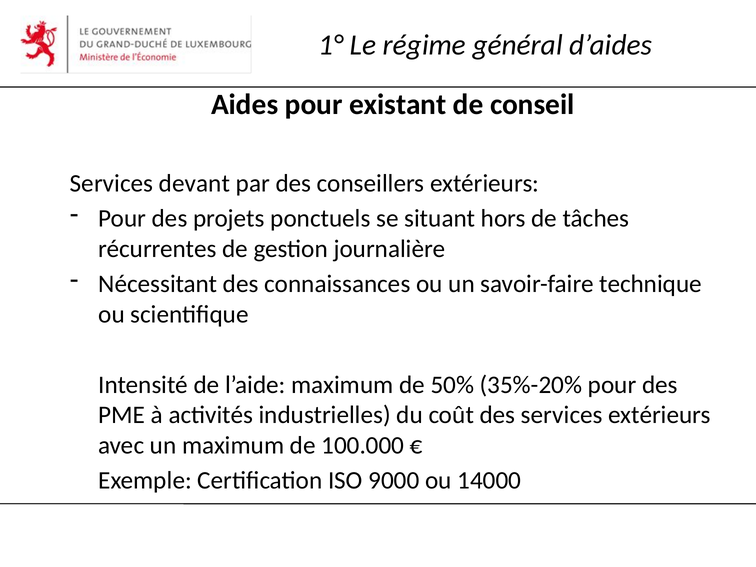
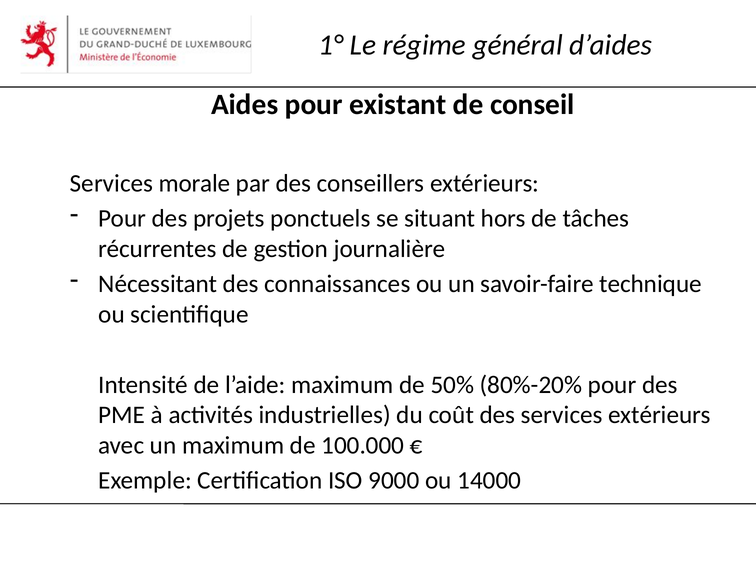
devant: devant -> morale (195, 183)
35%-20%: 35%-20% -> 80%-20% (531, 385)
